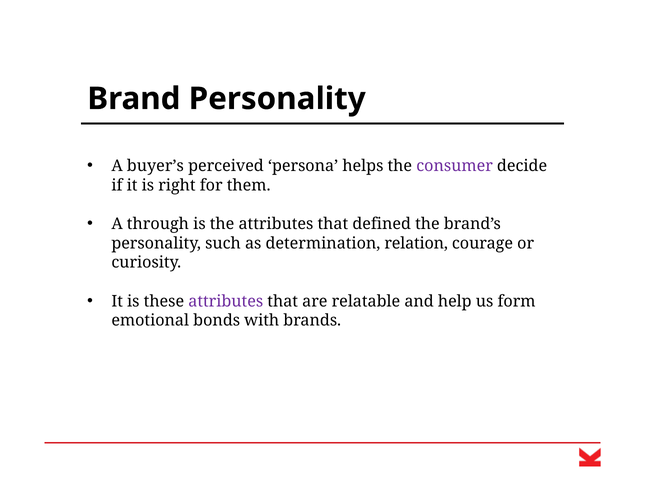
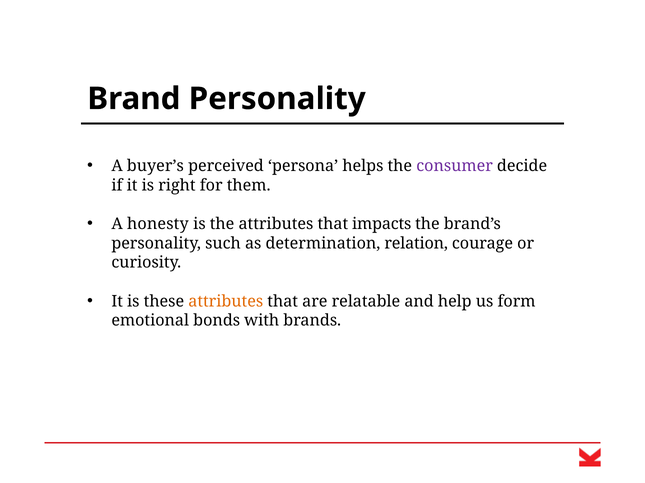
through: through -> honesty (158, 224)
defined: defined -> impacts (382, 224)
attributes colour: purple -> orange (226, 302)
